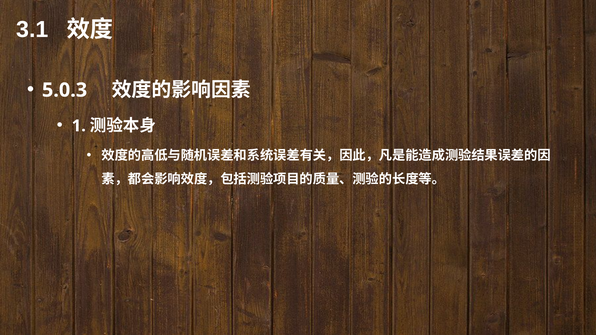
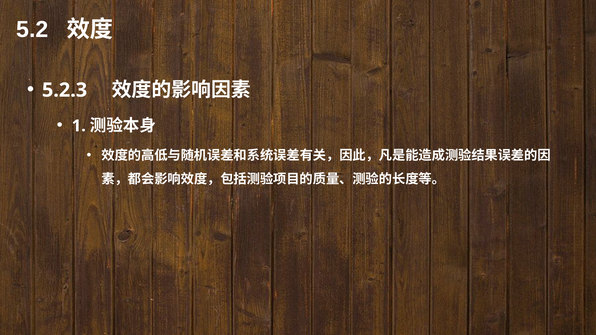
3.1: 3.1 -> 5.2 (32, 29)
5.0.3: 5.0.3 -> 5.2.3 (65, 90)
